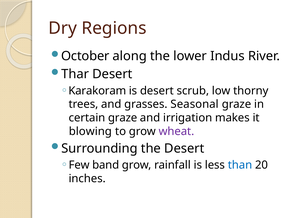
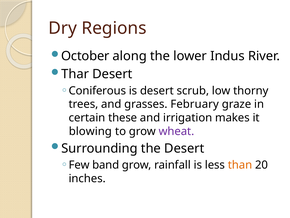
Karakoram: Karakoram -> Coniferous (97, 90)
Seasonal: Seasonal -> February (195, 104)
certain graze: graze -> these (123, 117)
than colour: blue -> orange (240, 165)
